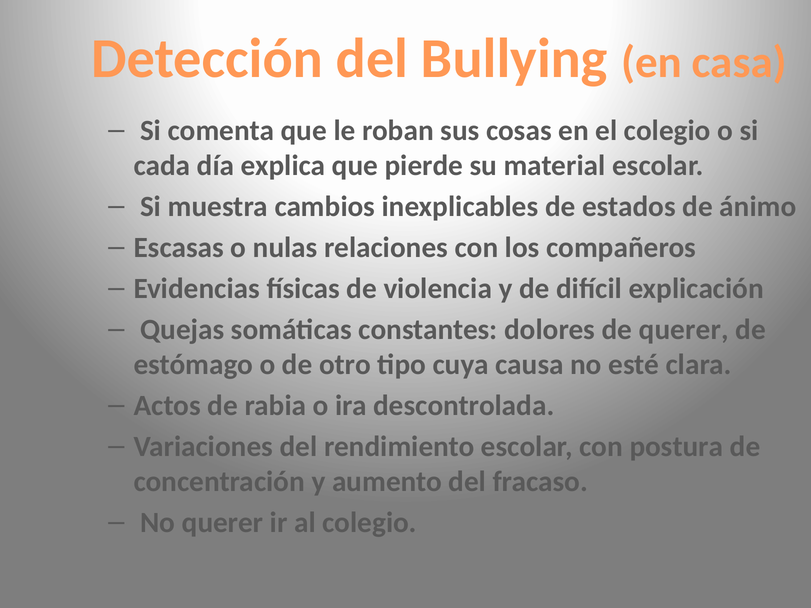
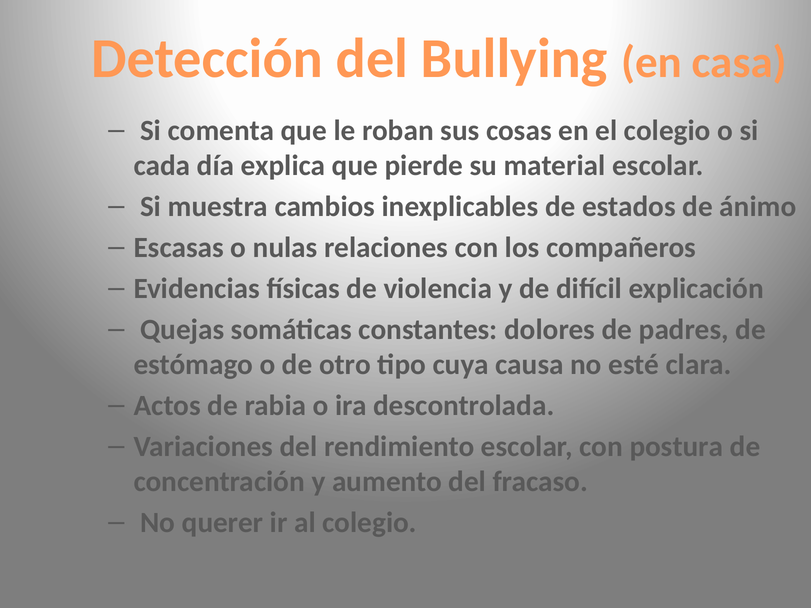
de querer: querer -> padres (684, 330)
